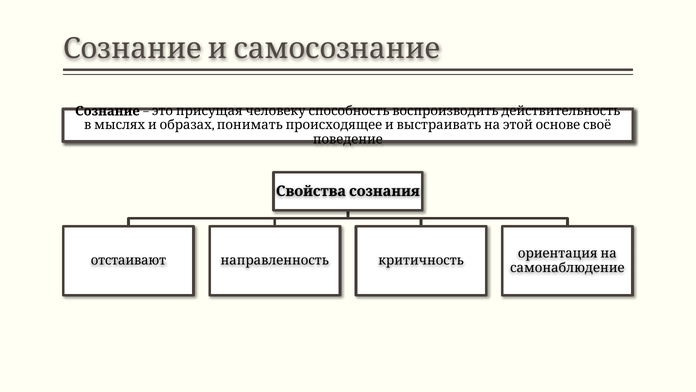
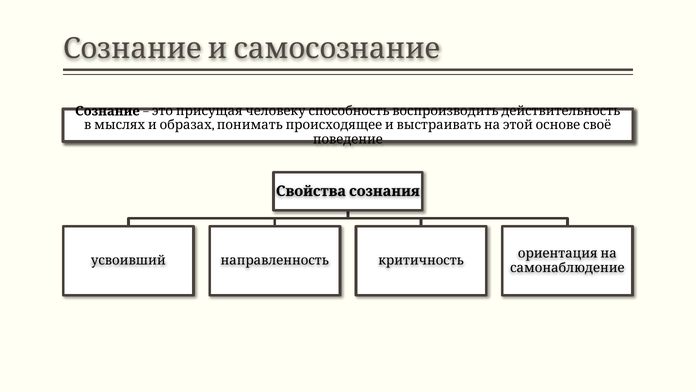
отстаивают: отстаивают -> усвоивший (128, 260)
